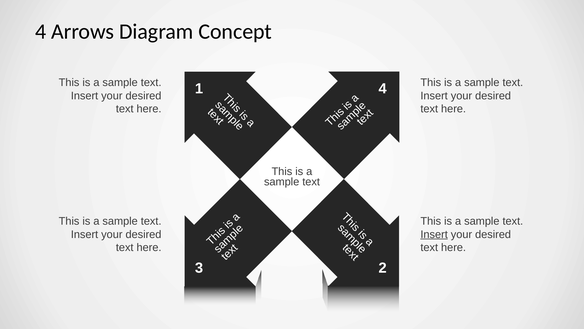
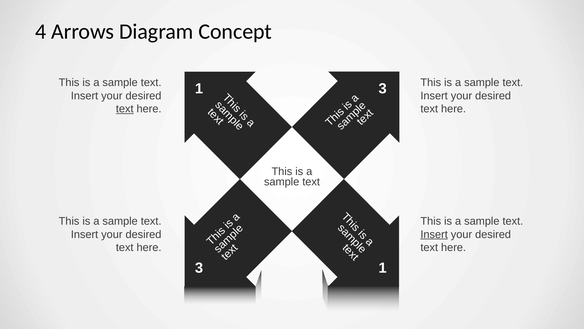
1 4: 4 -> 3 (383, 89)
text underline: none -> present (125, 109)
3 2: 2 -> 1 (383, 268)
